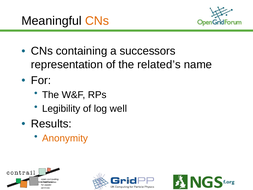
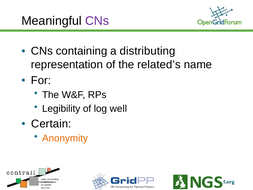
CNs colour: orange -> purple (97, 21)
successors: successors -> distributing (148, 51)
Results: Results -> Certain (51, 124)
